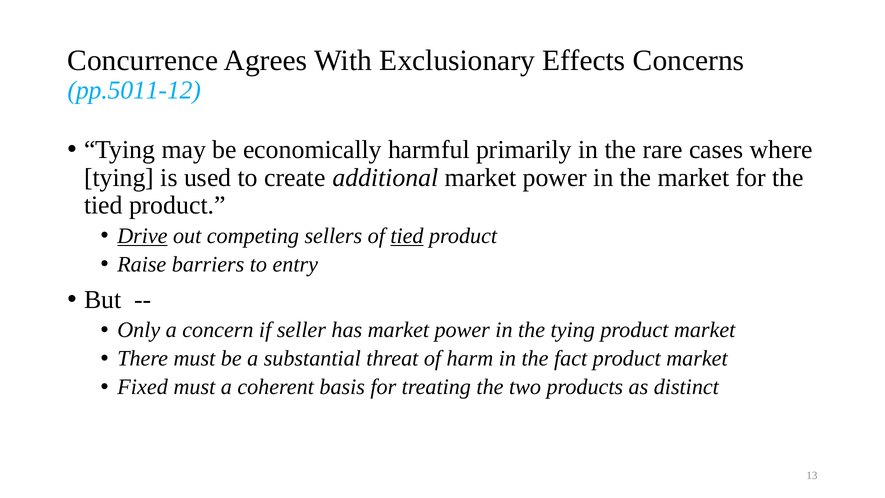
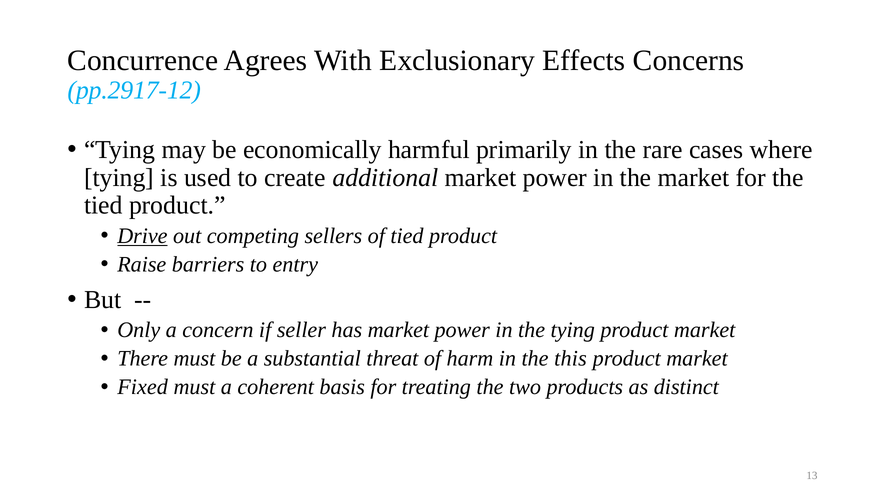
pp.5011-12: pp.5011-12 -> pp.2917-12 (134, 90)
tied underline: present -> none (407, 236)
fact: fact -> this (571, 358)
